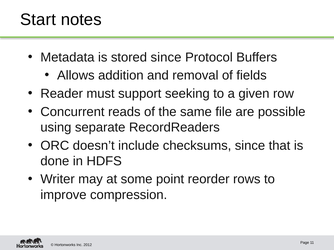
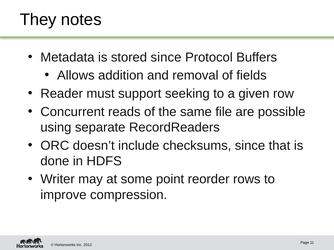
Start: Start -> They (38, 20)
